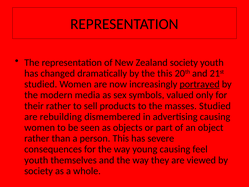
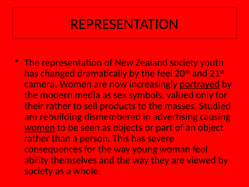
the this: this -> feel (165, 73)
studied: studied -> camera (41, 84)
women underline: none -> present (40, 127)
young causing: causing -> woman (175, 149)
youth: youth -> ability (36, 160)
